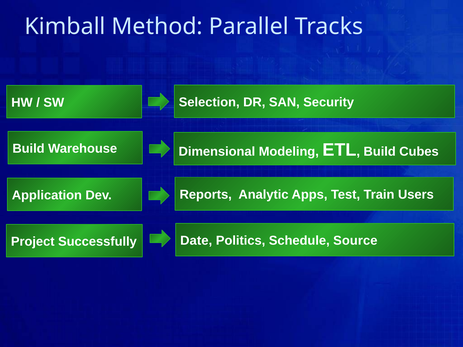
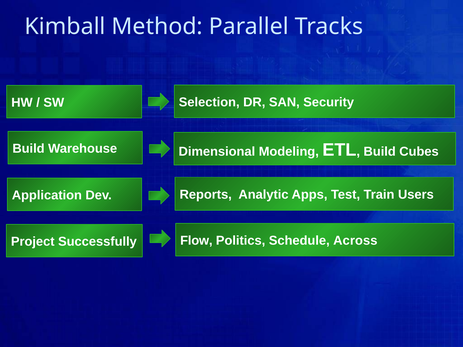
Date: Date -> Flow (196, 241)
Source: Source -> Across (355, 241)
